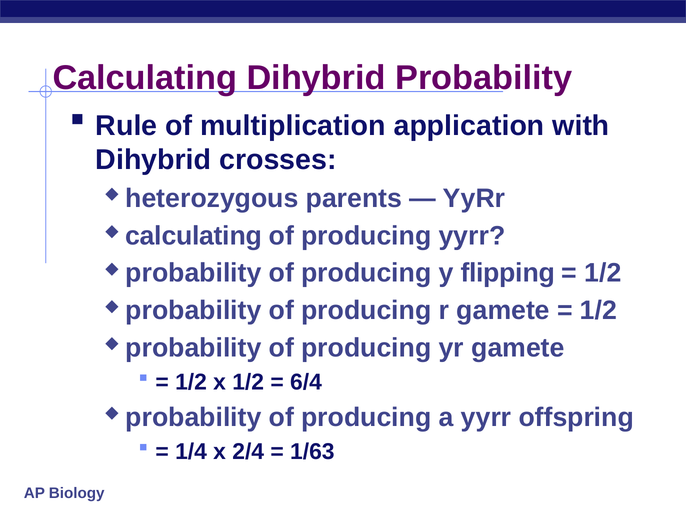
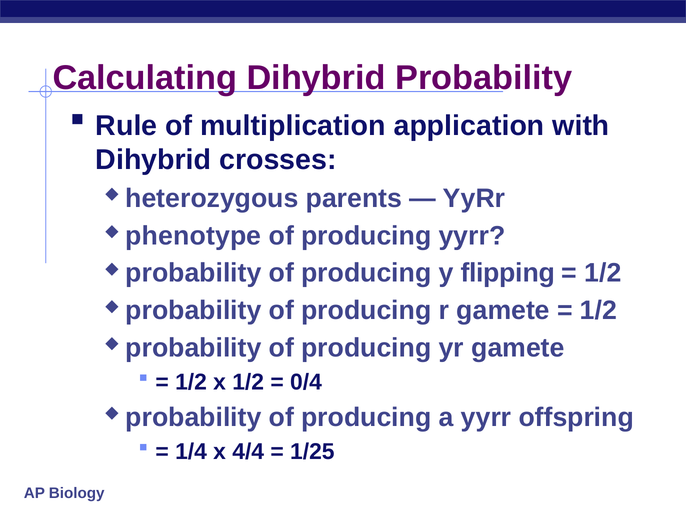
calculating: calculating -> phenotype (193, 236)
6/4: 6/4 -> 0/4 (306, 382)
2/4: 2/4 -> 4/4 (248, 451)
1/63: 1/63 -> 1/25 (312, 451)
